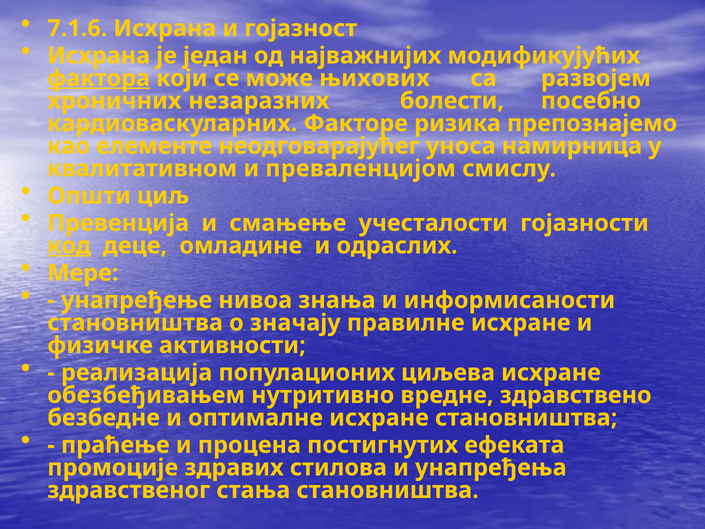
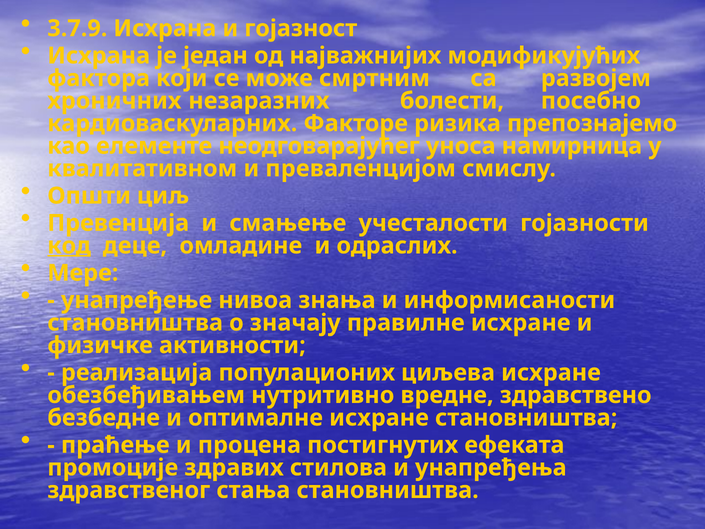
7.1.6: 7.1.6 -> 3.7.9 (77, 28)
фактора underline: present -> none (99, 78)
њихових: њихових -> смртним (374, 78)
